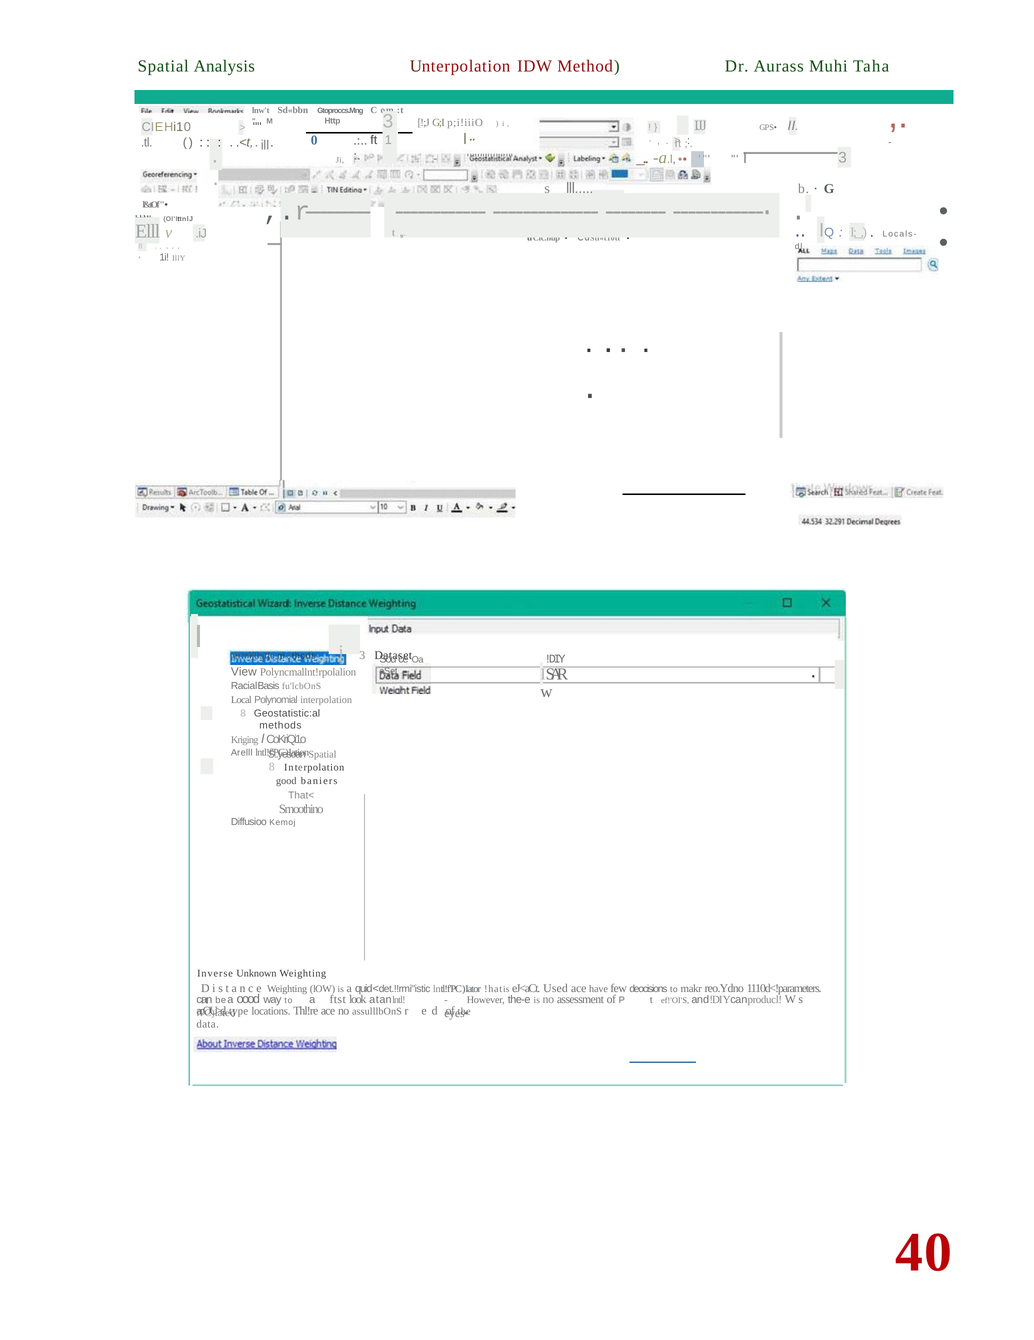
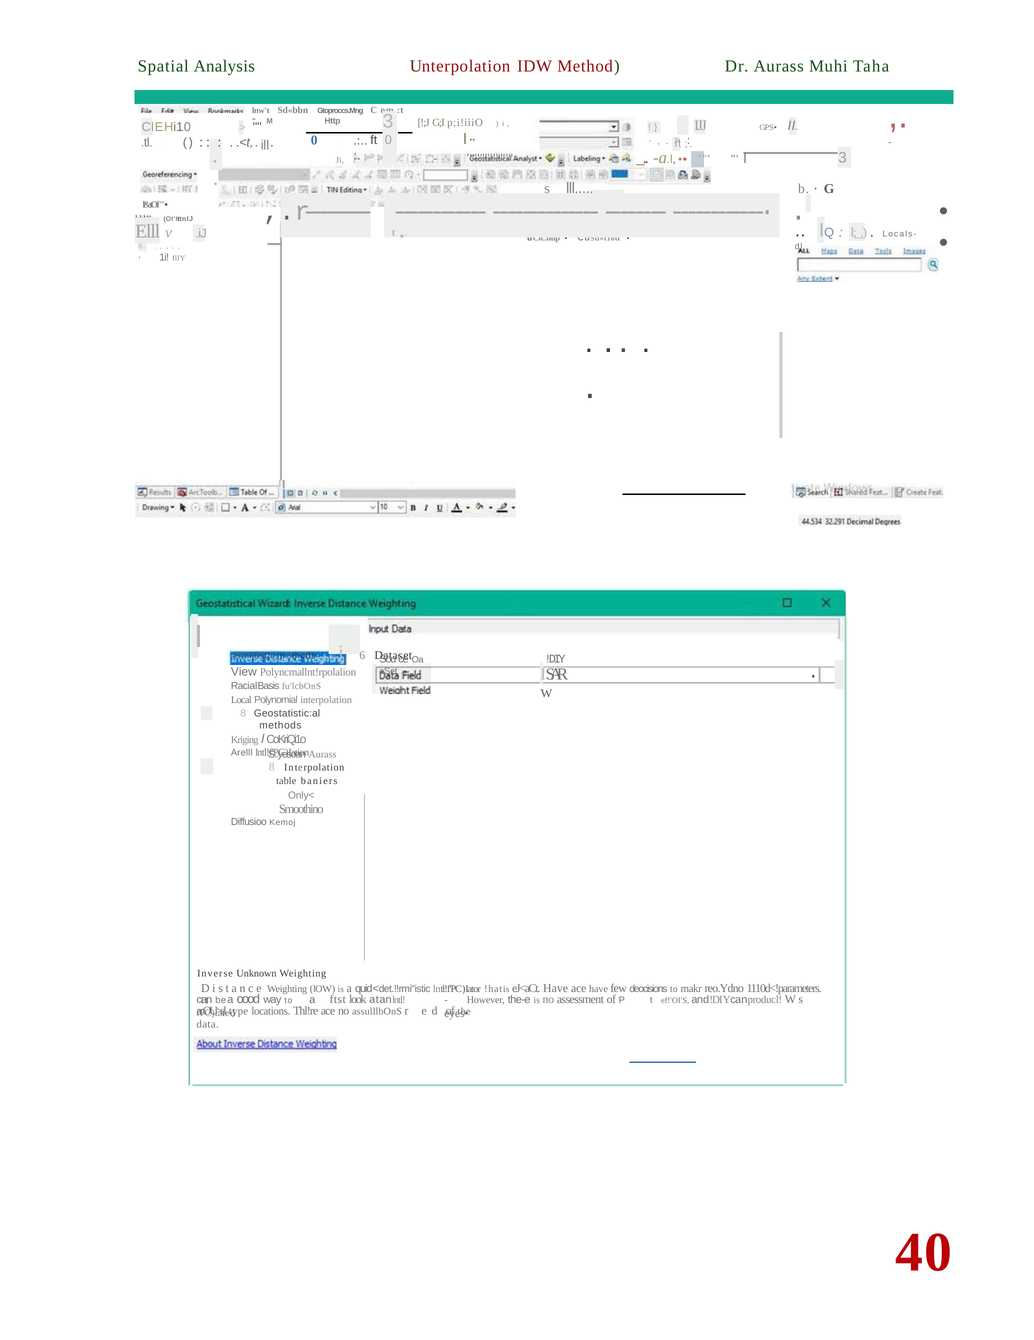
ft 1: 1 -> 0 (388, 140)
3: 3 -> 6 (362, 655)
Spatial: Spatial -> Aurass (322, 754)
good: good -> table (286, 781)
That<: That< -> Only< (301, 795)
eJ<aCt Used: Used -> Have (556, 988)
